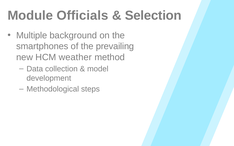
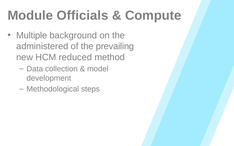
Selection: Selection -> Compute (153, 16)
smartphones: smartphones -> administered (42, 46)
weather: weather -> reduced (75, 57)
